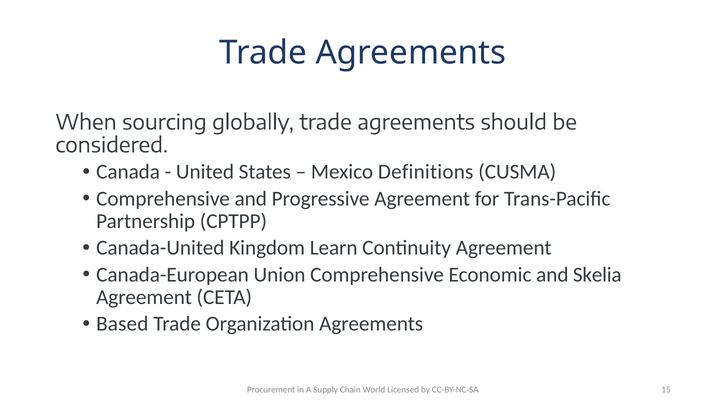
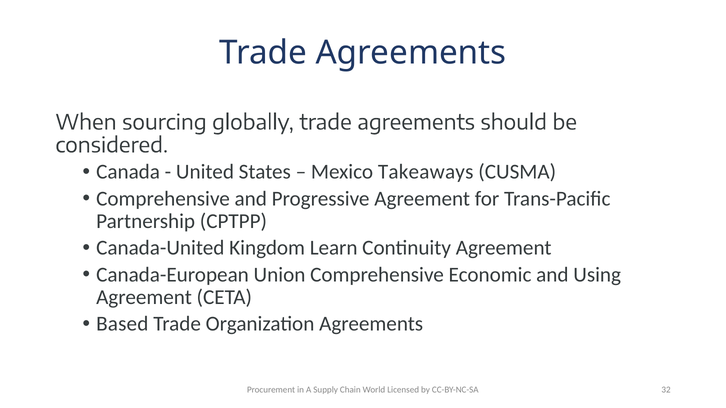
Definitions: Definitions -> Takeaways (426, 172)
Skelia: Skelia -> Using (597, 275)
15: 15 -> 32 (666, 390)
